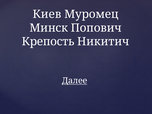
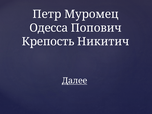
Киев: Киев -> Петр (47, 14)
Минск: Минск -> Одесса (49, 28)
